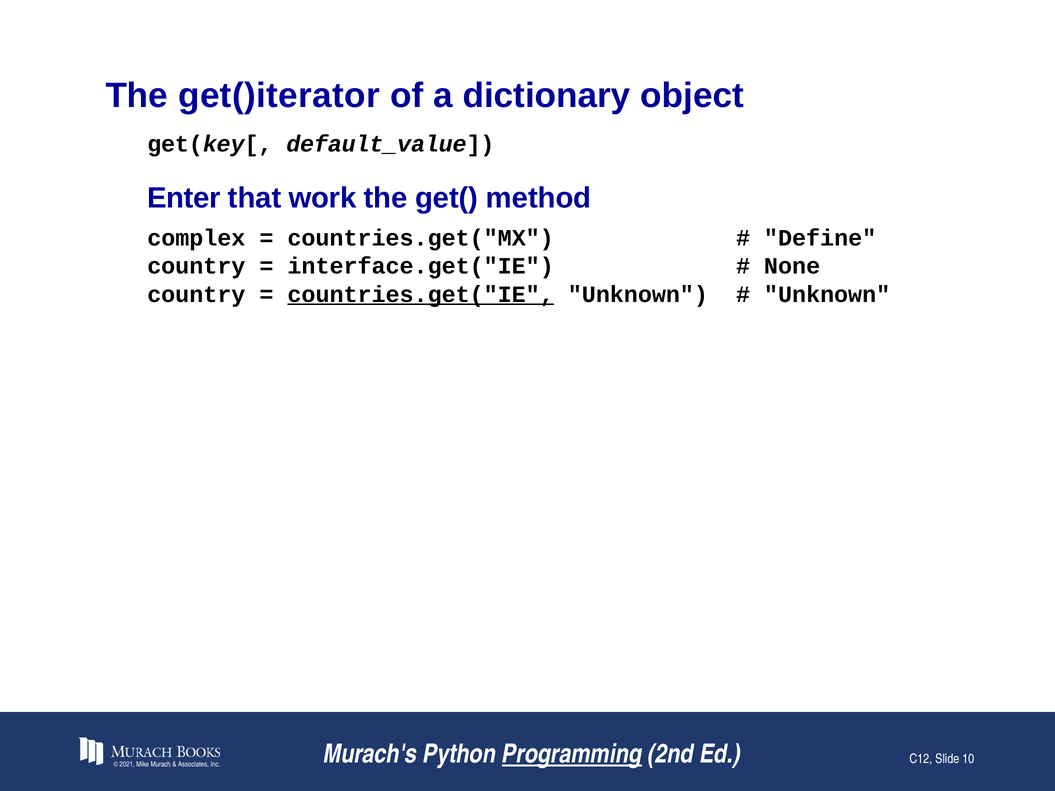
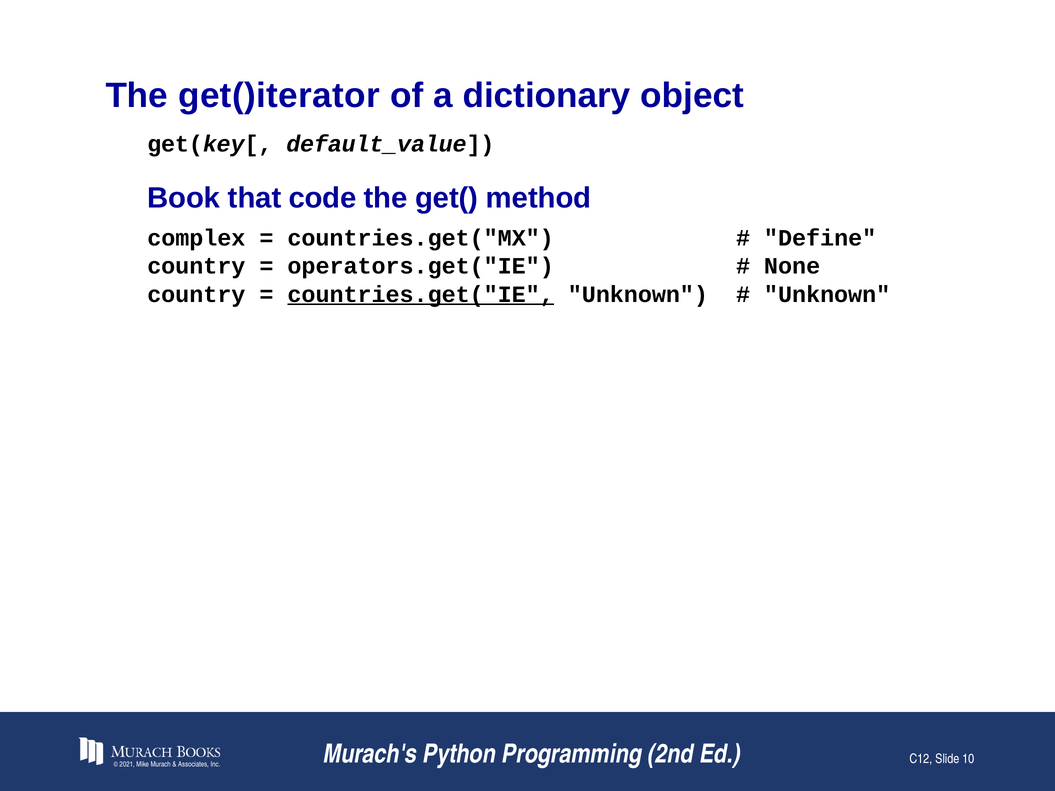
Enter: Enter -> Book (184, 198)
work: work -> code (323, 198)
interface.get("IE: interface.get("IE -> operators.get("IE (421, 266)
Programming underline: present -> none (572, 754)
